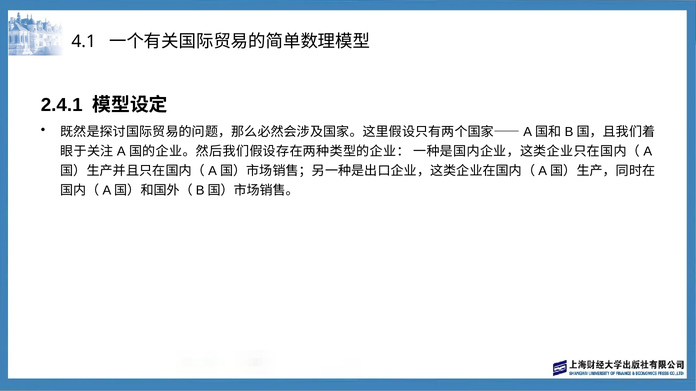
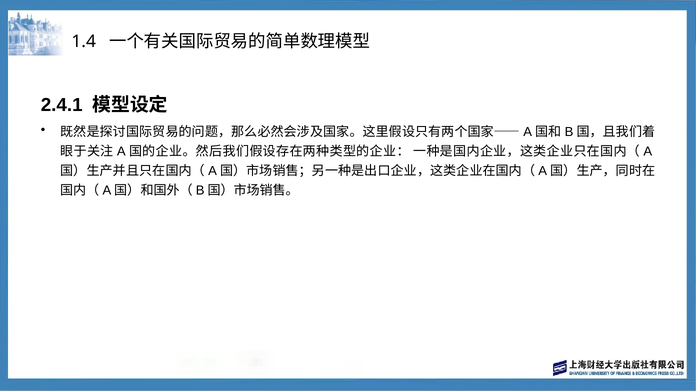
4.1: 4.1 -> 1.4 (84, 41)
